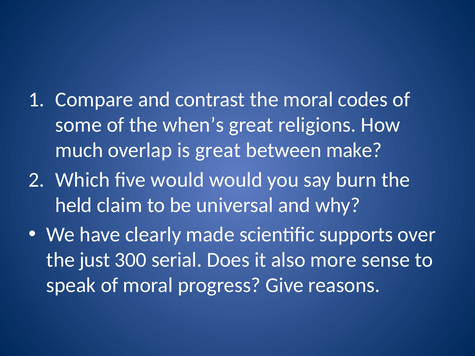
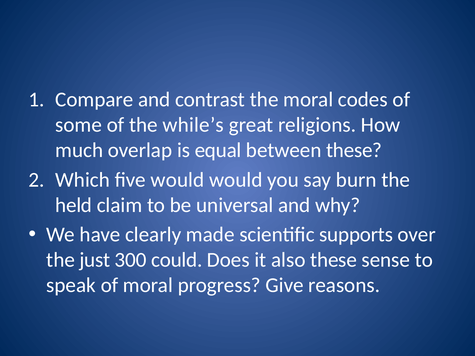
when’s: when’s -> while’s (193, 125)
is great: great -> equal (218, 150)
between make: make -> these (354, 150)
serial: serial -> could (177, 260)
also more: more -> these (334, 260)
